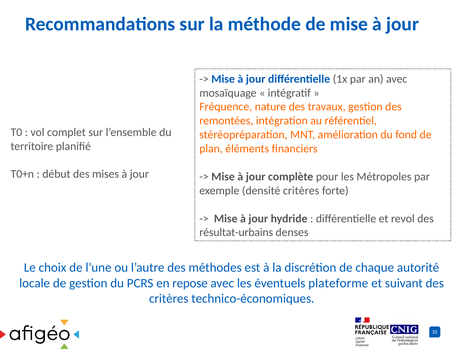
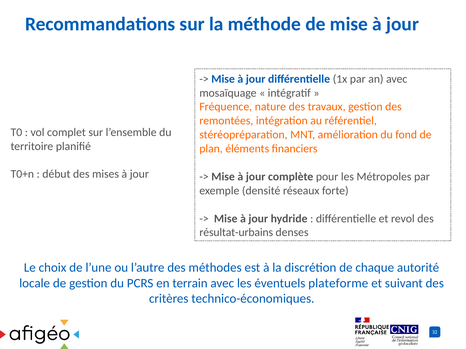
densité critères: critères -> réseaux (301, 191)
repose: repose -> terrain (190, 284)
